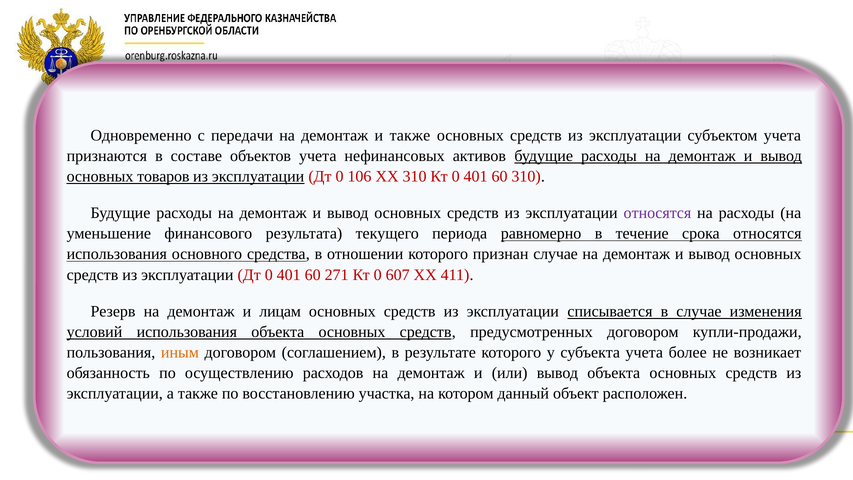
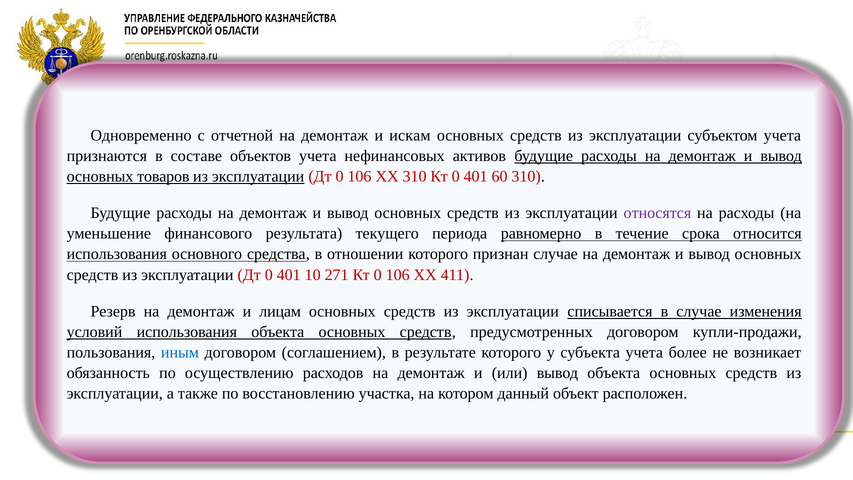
передачи: передачи -> отчетной (242, 135)
и также: также -> искам (410, 135)
срока относятся: относятся -> относится (767, 234)
Дт 0 401 60: 60 -> 10 (313, 275)
Кт 0 607: 607 -> 106 (398, 275)
иным colour: orange -> blue (180, 352)
